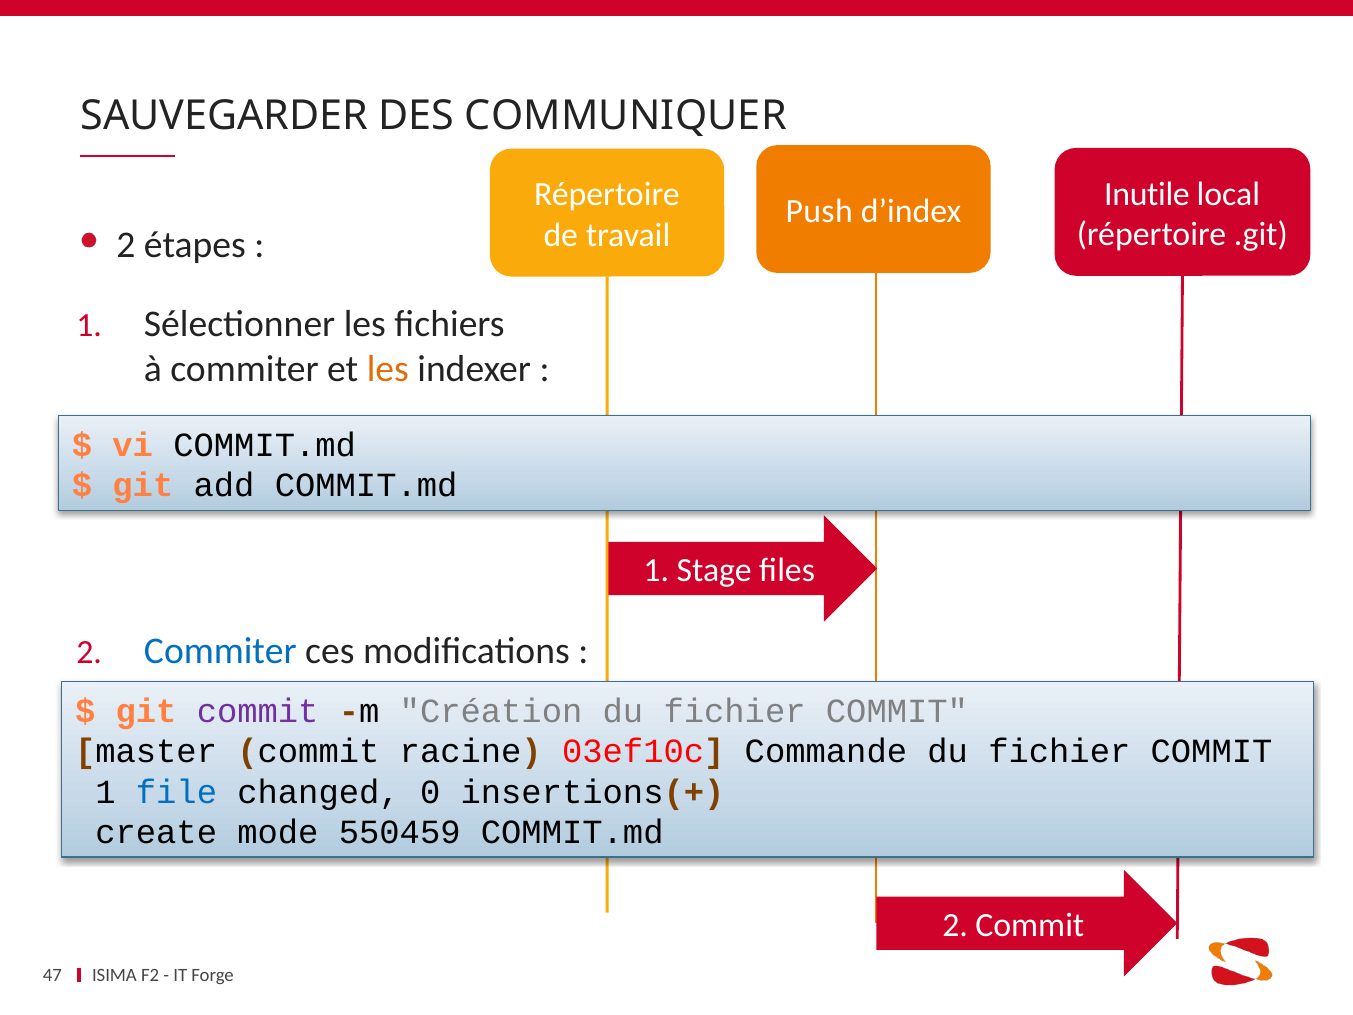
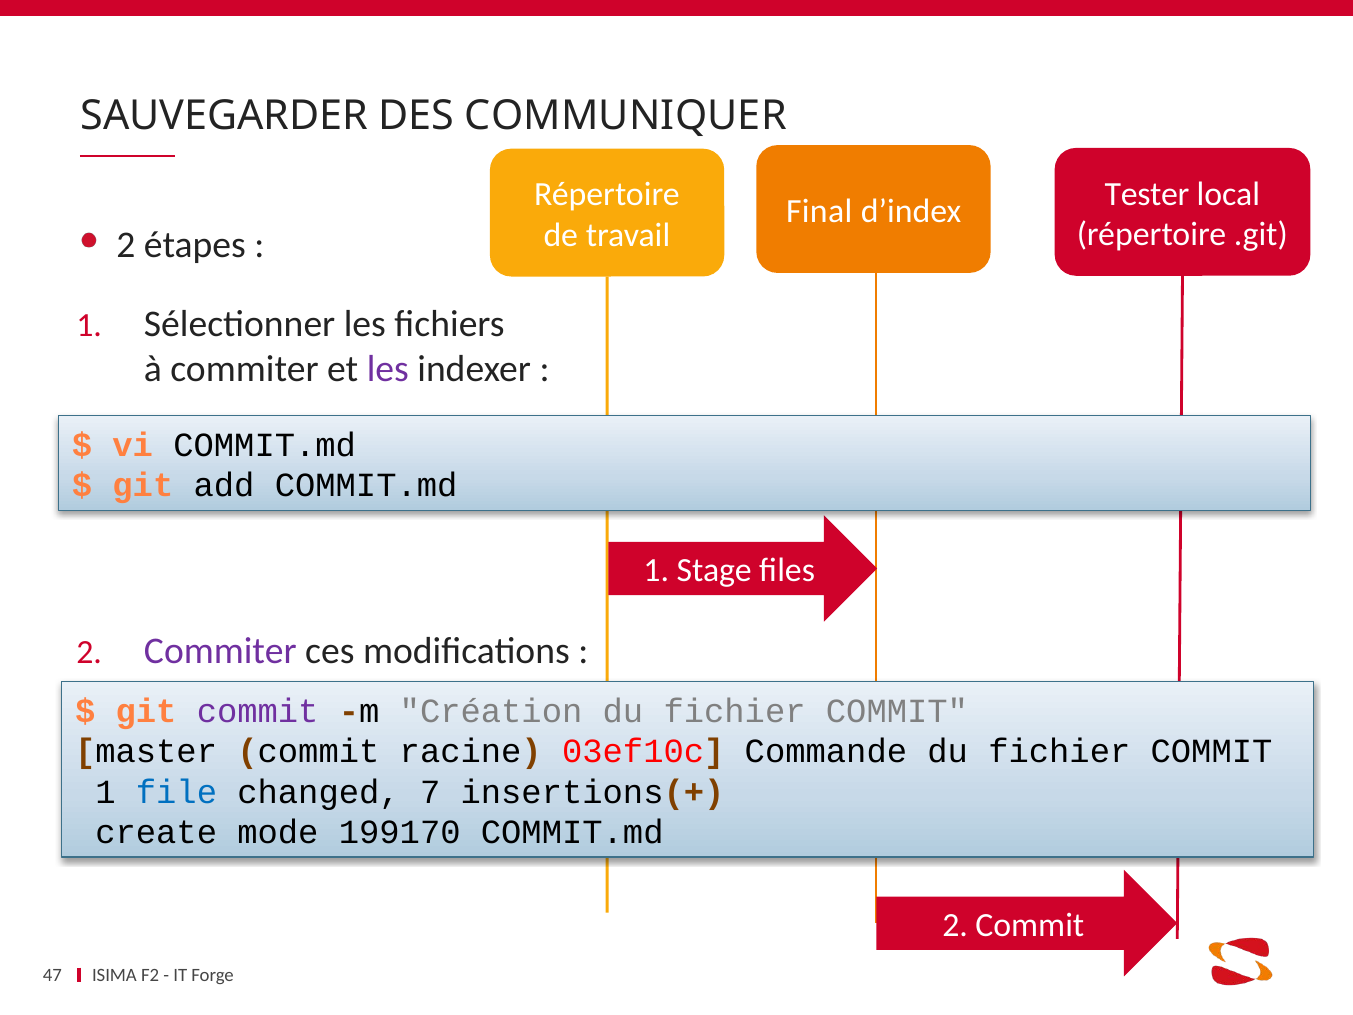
Inutile: Inutile -> Tester (1147, 194)
Push: Push -> Final (819, 211)
les colour: orange -> purple (388, 369)
Commiter colour: blue -> purple (220, 651)
0: 0 -> 7 (430, 792)
550459: 550459 -> 199170 (400, 832)
